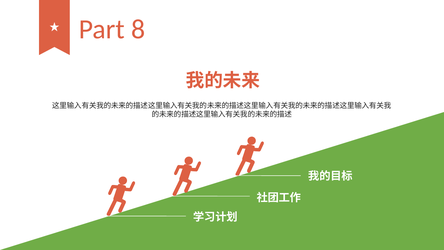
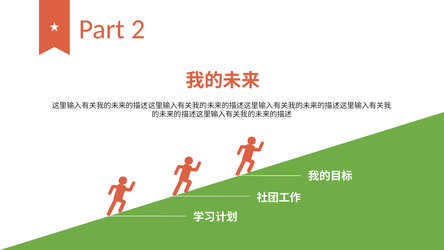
8: 8 -> 2 (138, 29)
